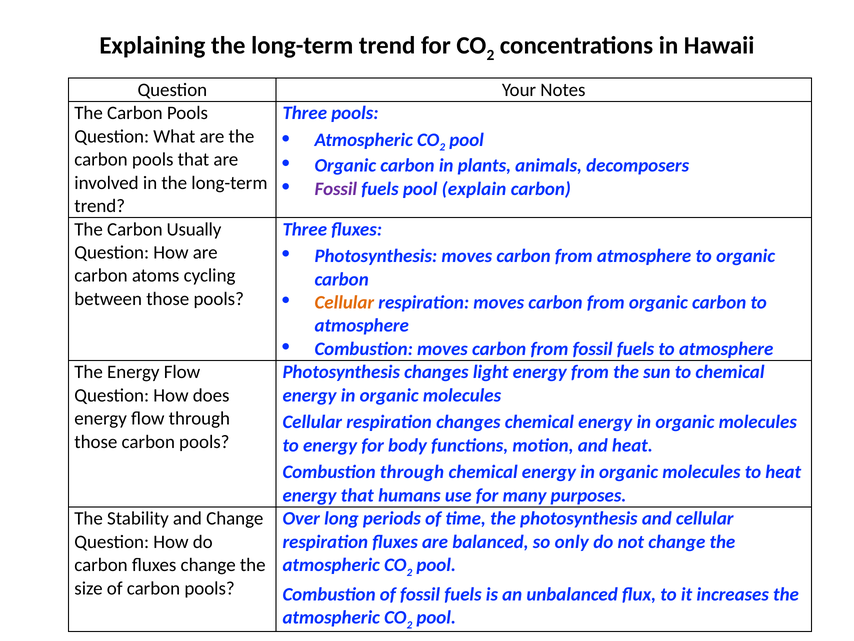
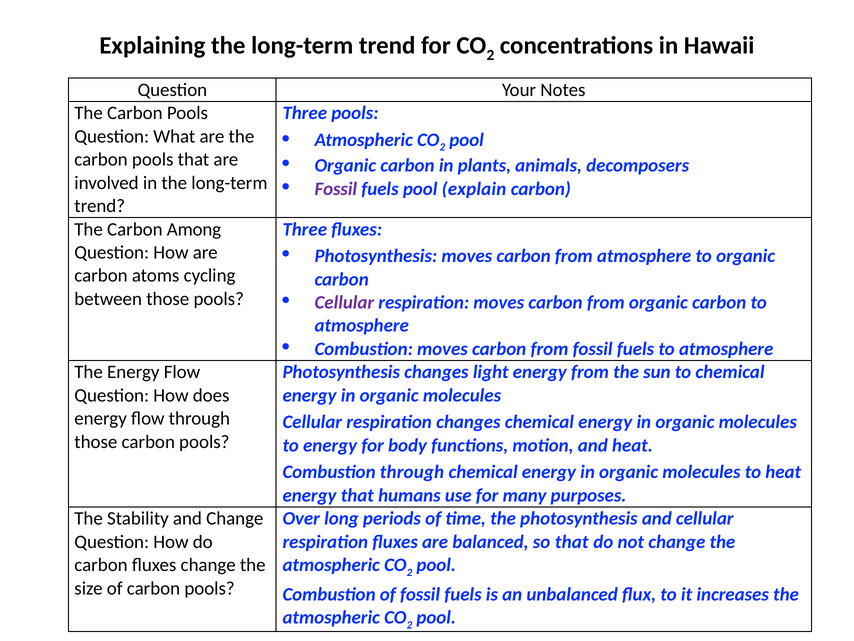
Usually: Usually -> Among (194, 229)
Cellular colour: orange -> purple (344, 302)
so only: only -> that (572, 541)
